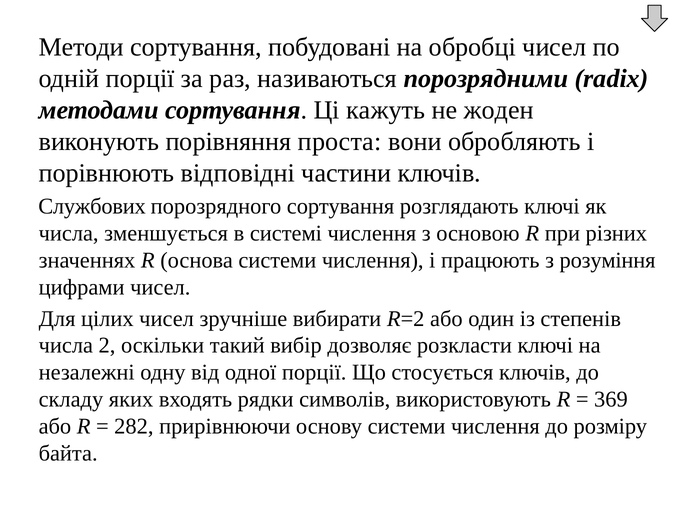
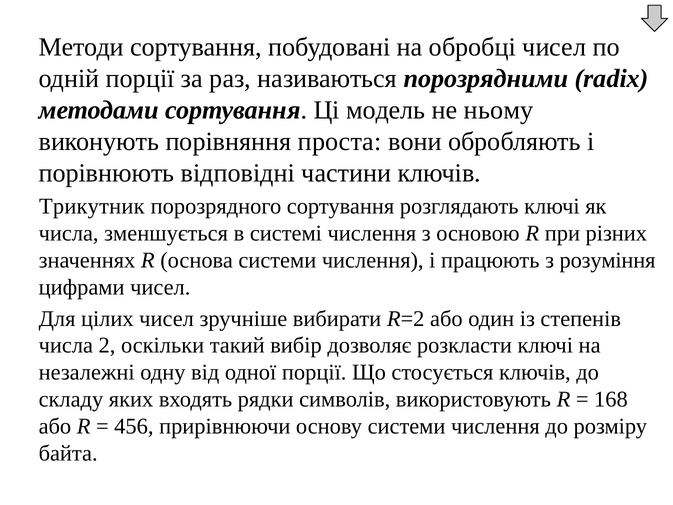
кажуть: кажуть -> модель (386, 110)
жоден: жоден -> ньому (499, 110)
Службових: Службових -> Трикутник (92, 206)
369: 369 -> 168 (611, 399)
282: 282 -> 456 (134, 426)
